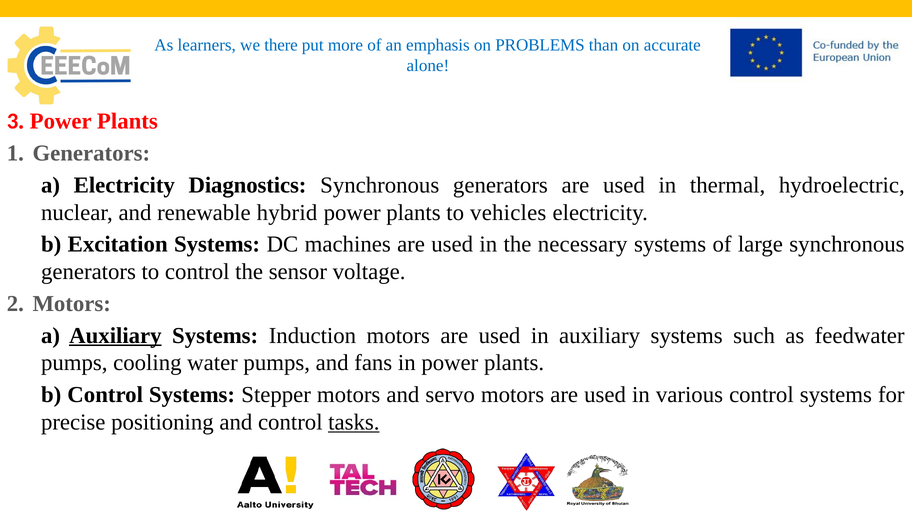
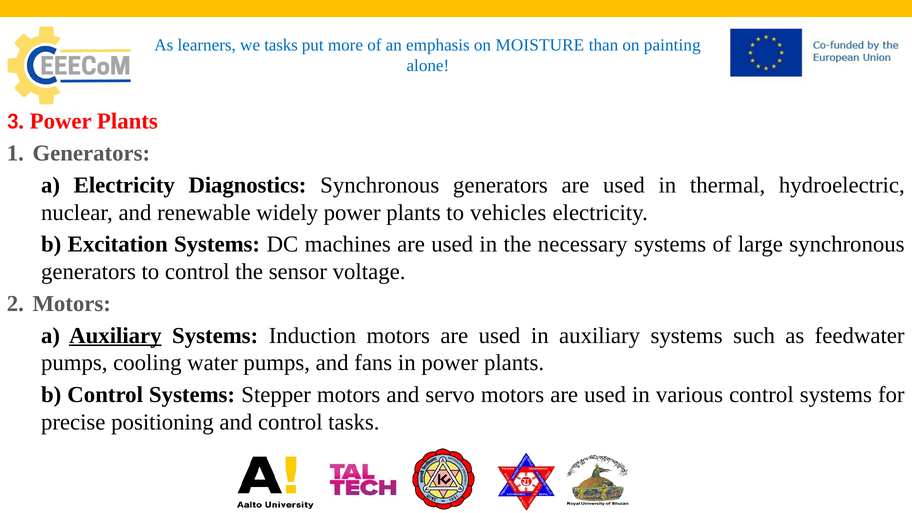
we there: there -> tasks (281, 45)
PROBLEMS: PROBLEMS -> MOISTURE (540, 45)
accurate: accurate -> painting (672, 45)
hybrid: hybrid -> widely (287, 212)
tasks underline: present -> none (354, 422)
